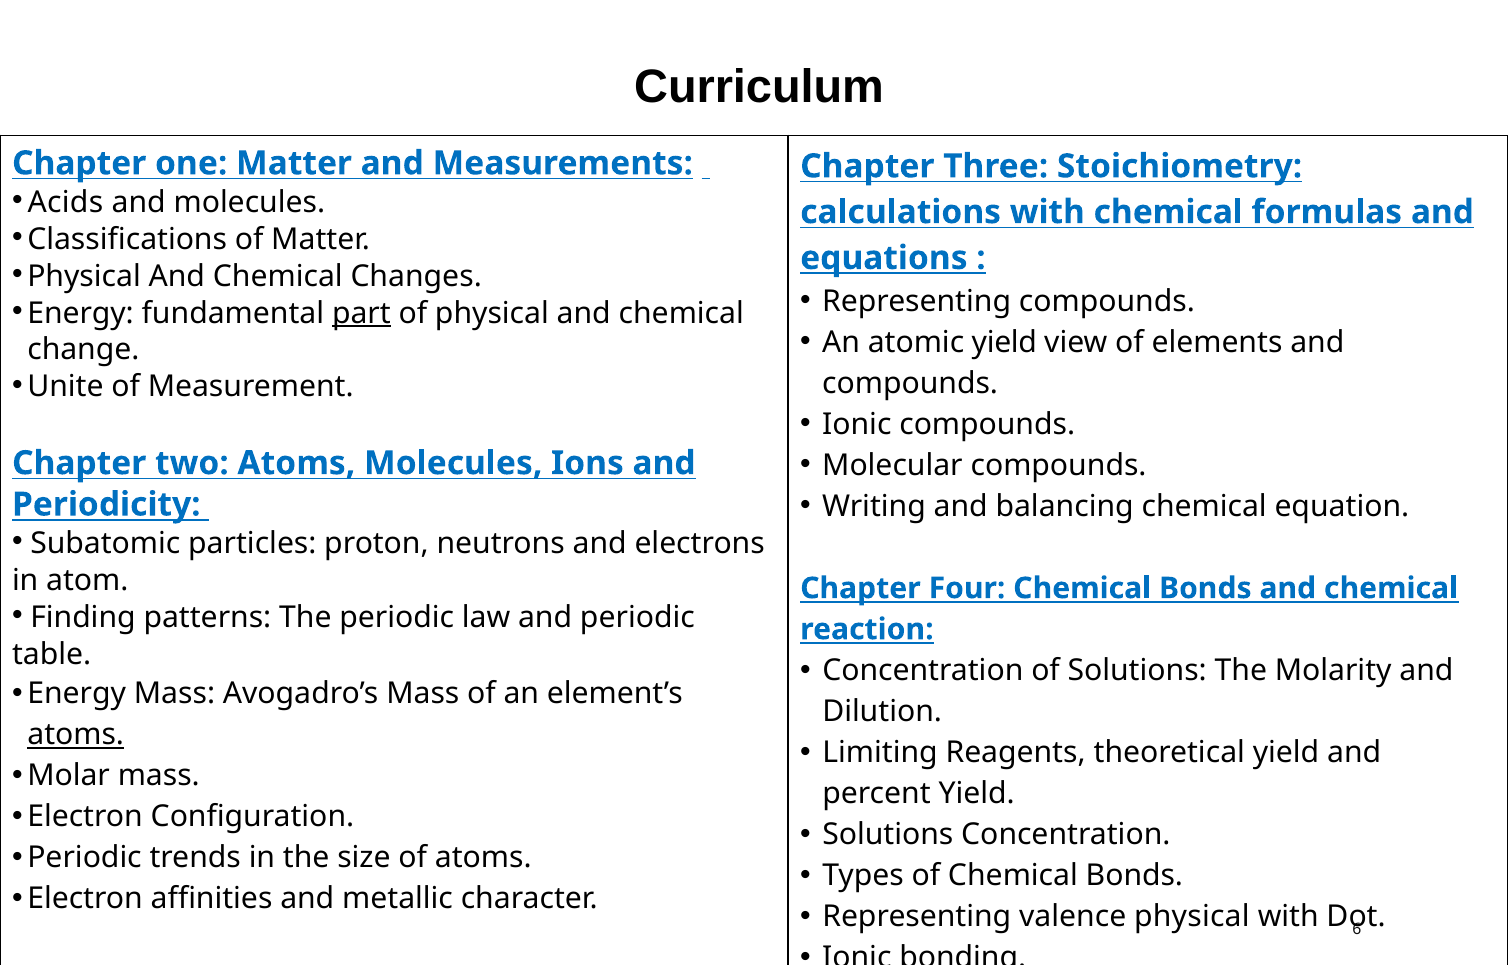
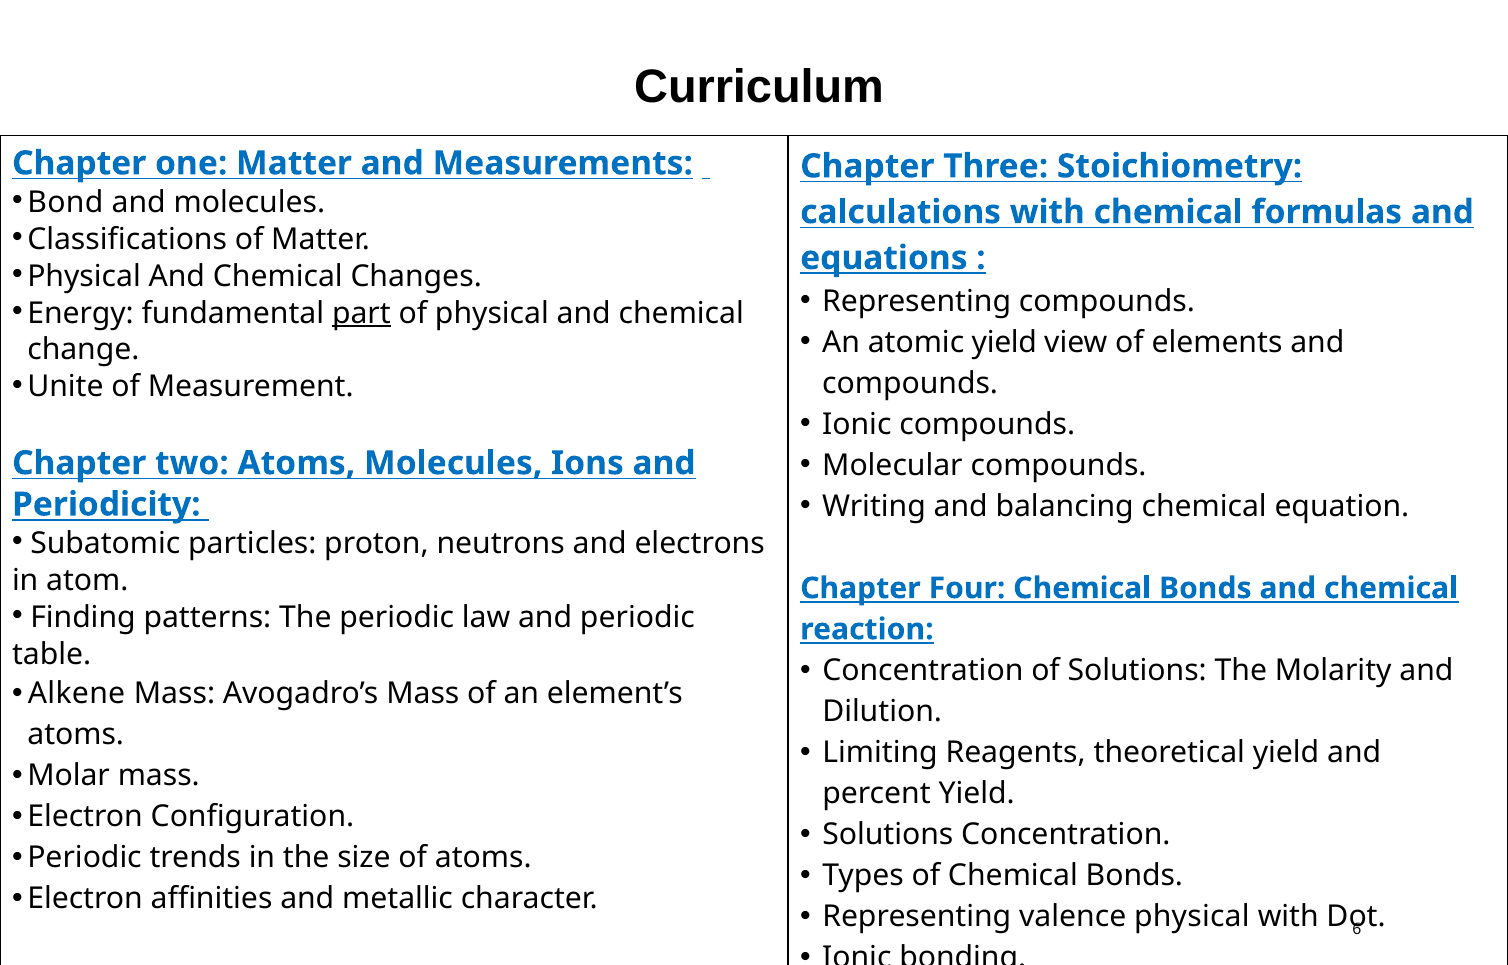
Acids: Acids -> Bond (65, 202)
Energy: Energy -> Alkene (77, 694)
atoms underline: present -> none (76, 735)
